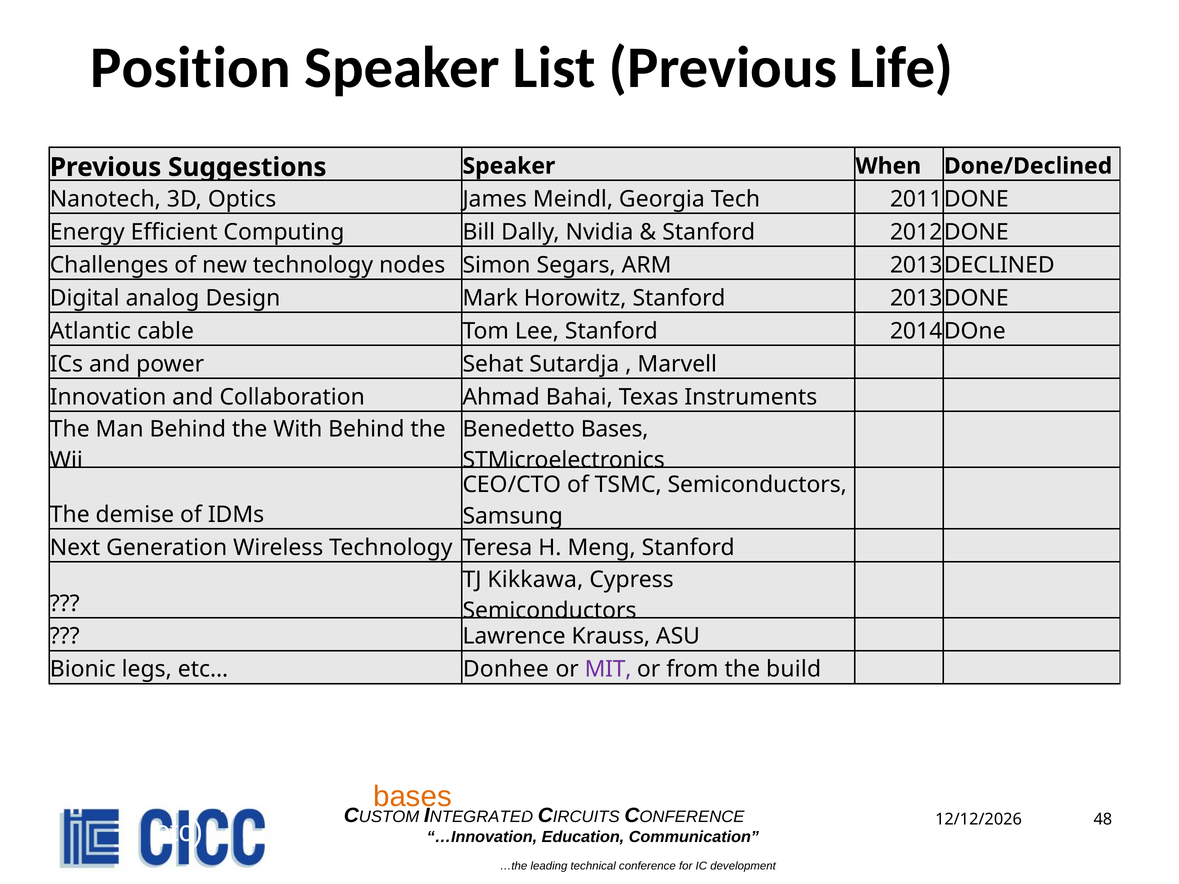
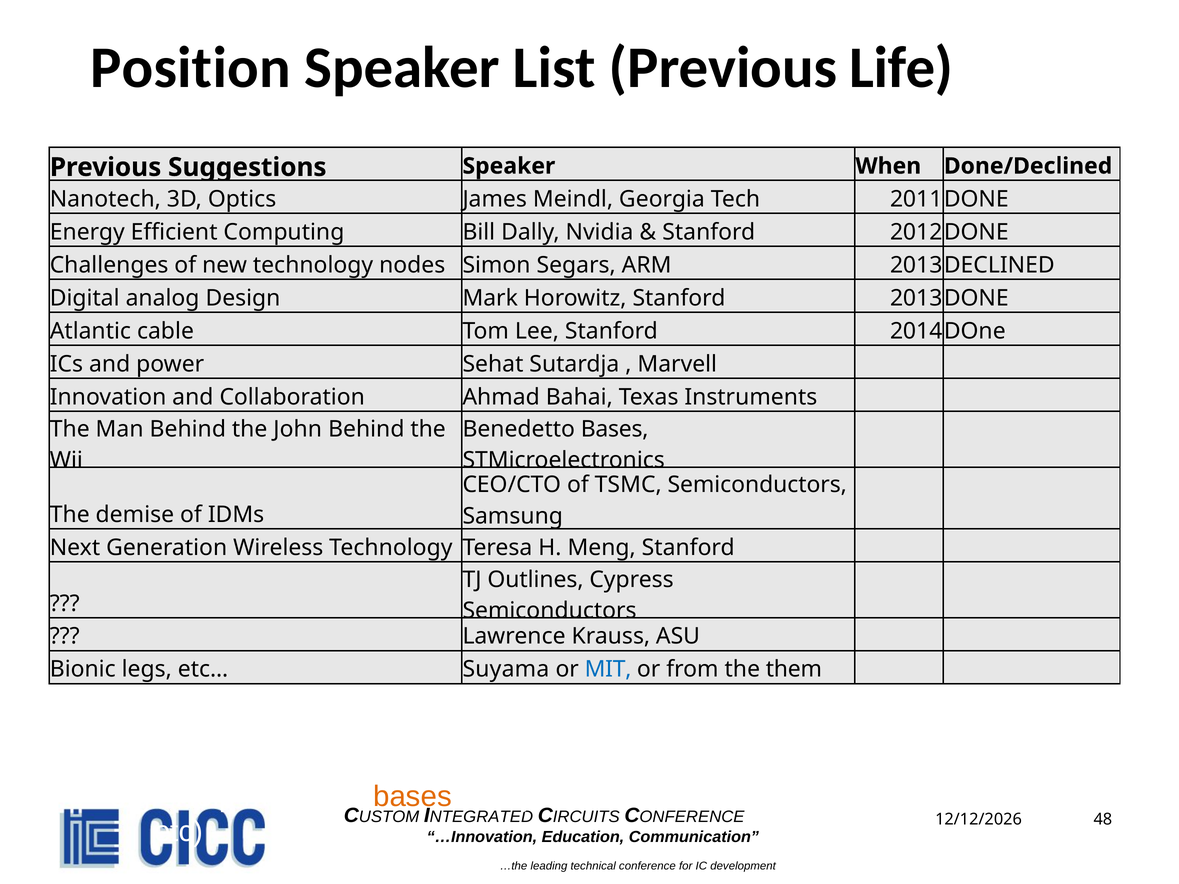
the With: With -> John (298, 429)
Kikkawa: Kikkawa -> Outlines (535, 580)
Donhee: Donhee -> Suyama (506, 670)
MIT colour: purple -> blue (608, 670)
build: build -> them (794, 670)
